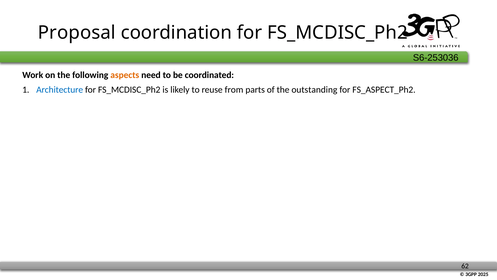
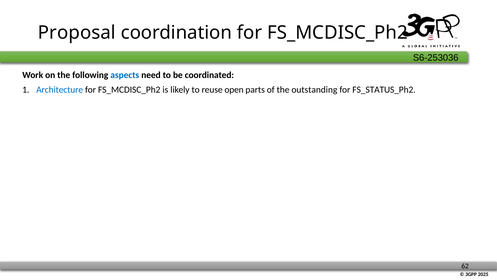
aspects colour: orange -> blue (125, 75)
from: from -> open (234, 90)
FS_ASPECT_Ph2: FS_ASPECT_Ph2 -> FS_STATUS_Ph2 (384, 90)
